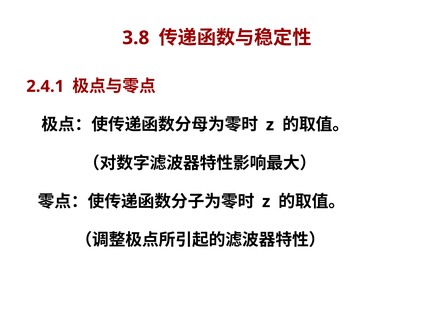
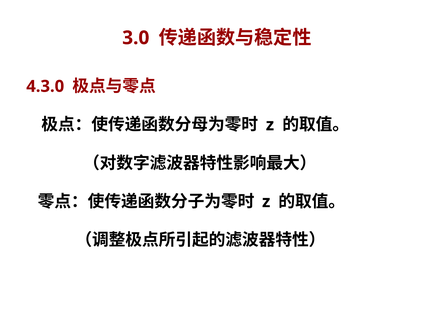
3.8: 3.8 -> 3.0 (136, 38)
2.4.1: 2.4.1 -> 4.3.0 (45, 86)
